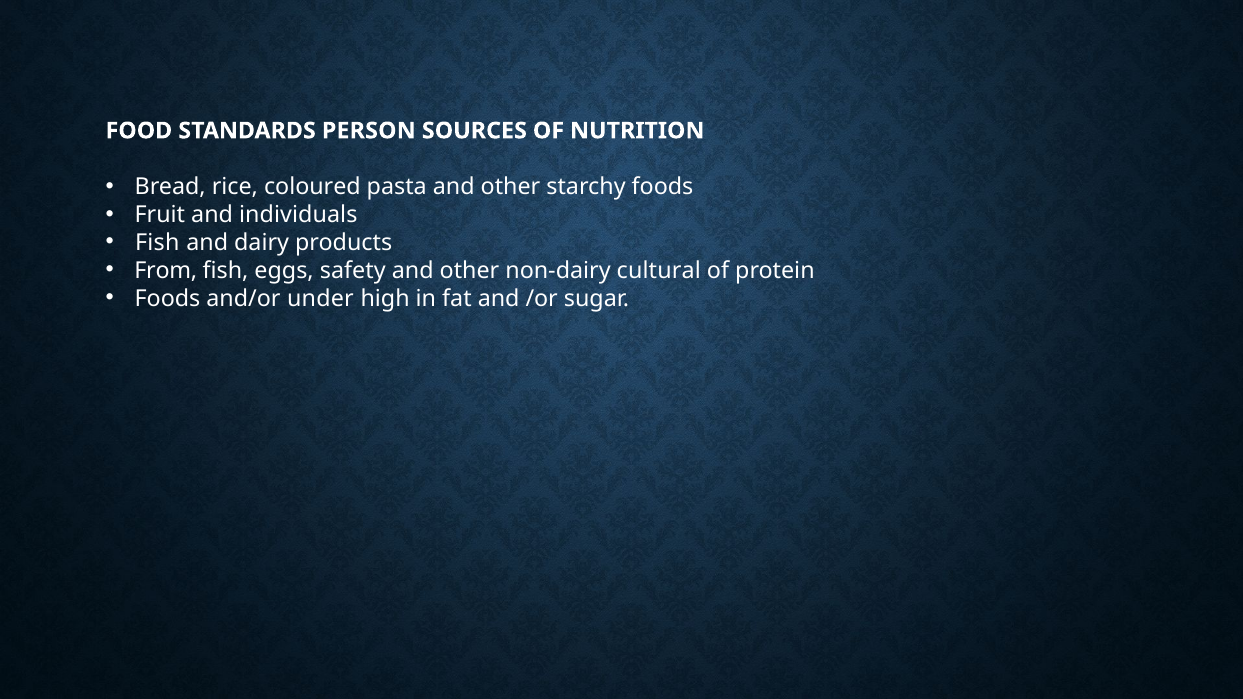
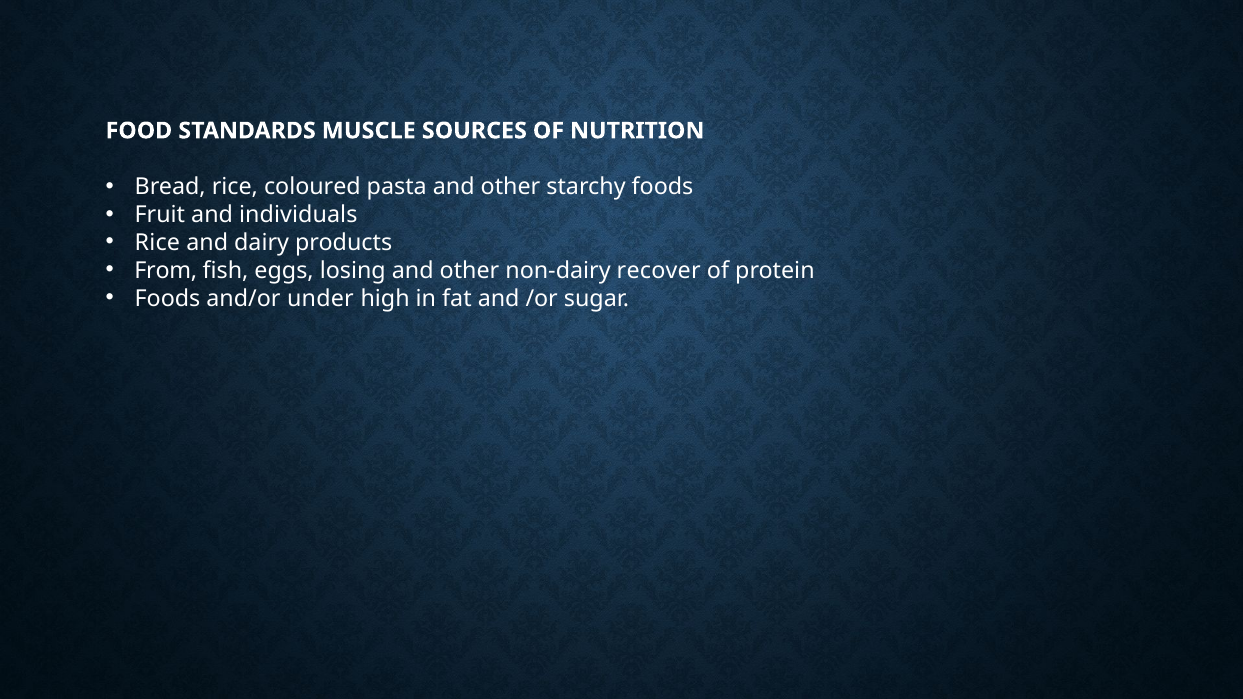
PERSON: PERSON -> MUSCLE (369, 131)
Fish: Fish -> Rice (157, 243)
safety: safety -> losing (353, 271)
cultural: cultural -> recover (659, 271)
